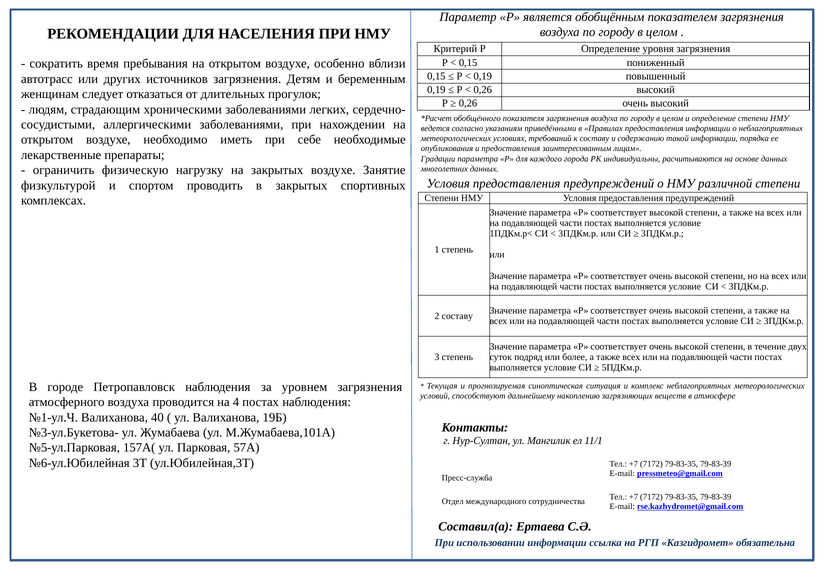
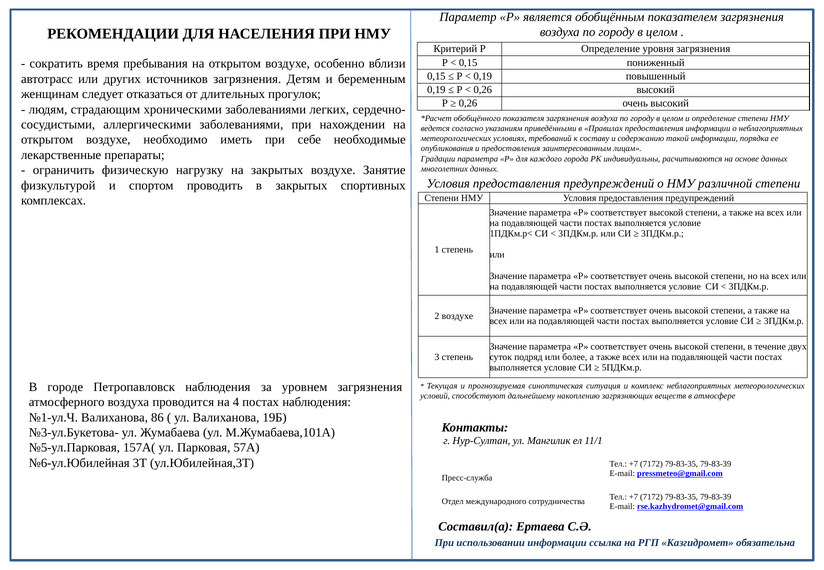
2 составу: составу -> воздухе (457, 316)
40: 40 -> 86 (157, 418)
